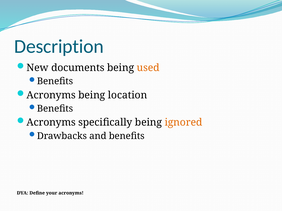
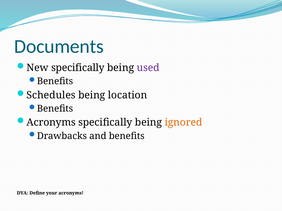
Description: Description -> Documents (59, 47)
New documents: documents -> specifically (78, 68)
used colour: orange -> purple (148, 68)
Acronyms: Acronyms -> Schedules (51, 95)
